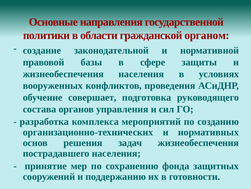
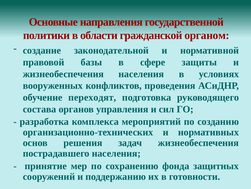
совершает: совершает -> переходят (92, 97)
